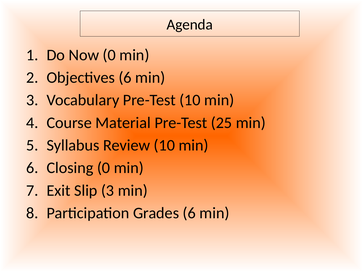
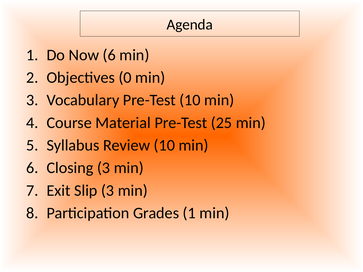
Now 0: 0 -> 6 (109, 55)
Objectives 6: 6 -> 0 (125, 78)
Closing 0: 0 -> 3 (104, 168)
Grades 6: 6 -> 1 (189, 213)
